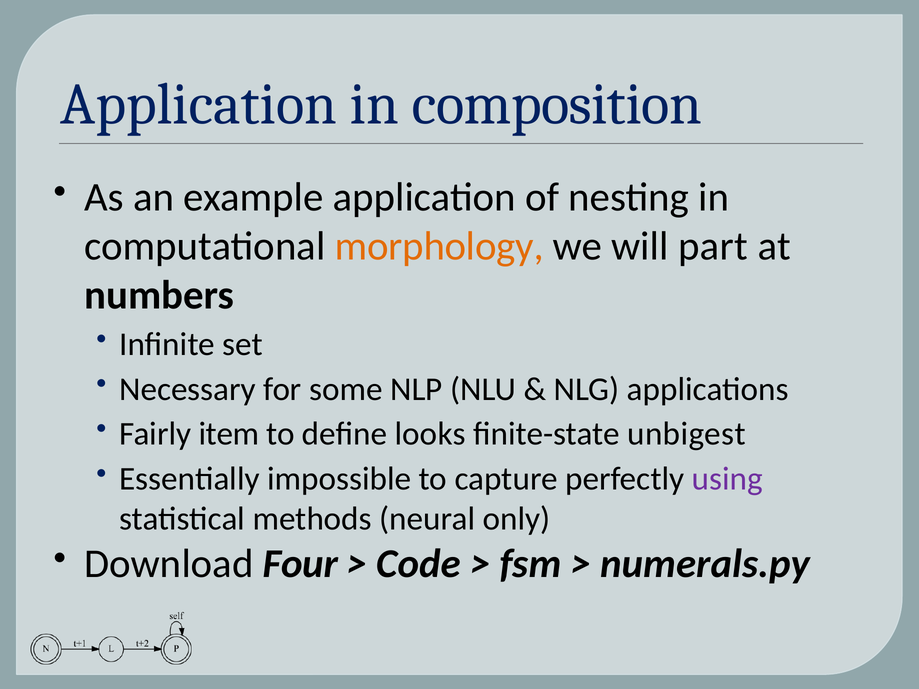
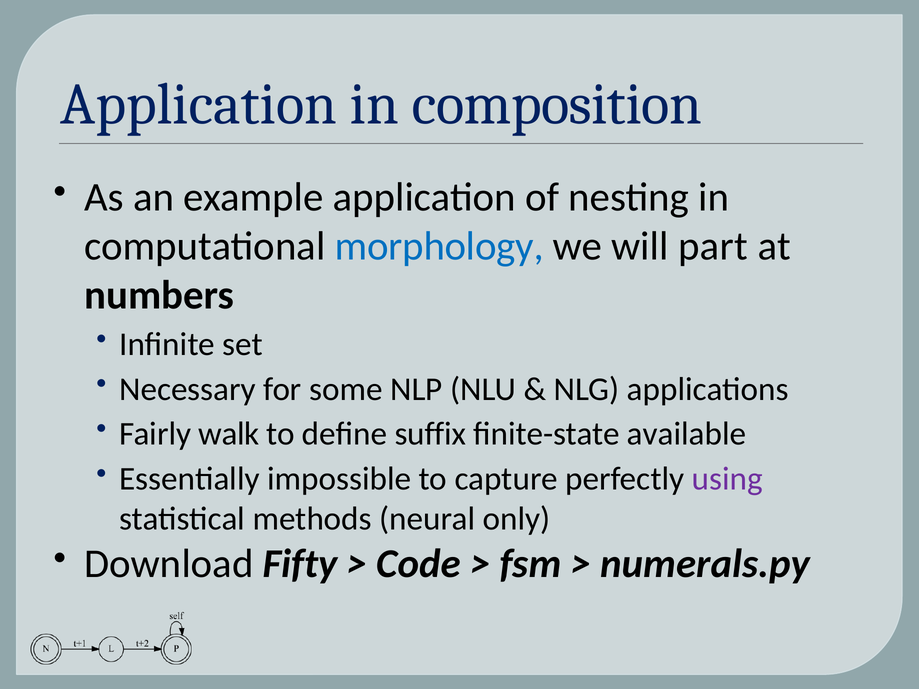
morphology colour: orange -> blue (439, 246)
item: item -> walk (229, 434)
looks: looks -> suffix (430, 434)
unbigest: unbigest -> available (687, 434)
Four: Four -> Fifty (300, 564)
